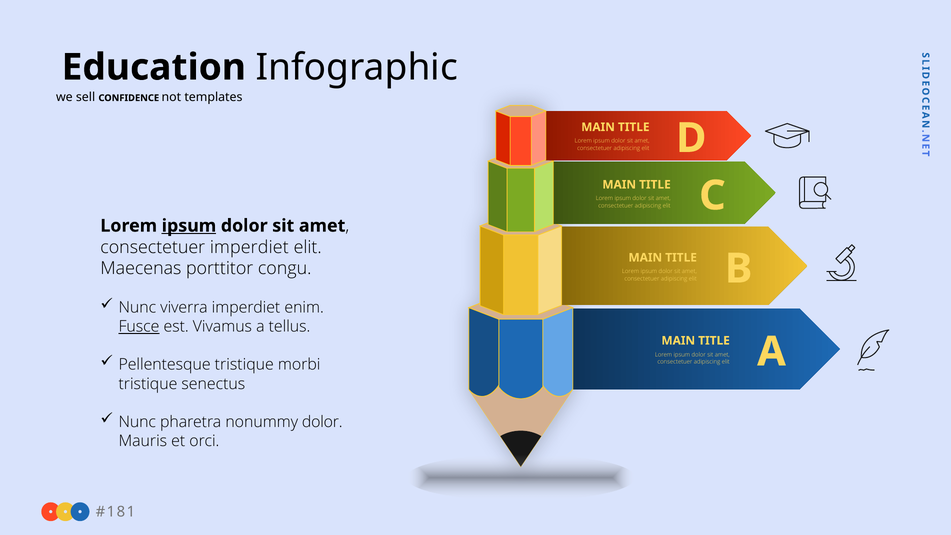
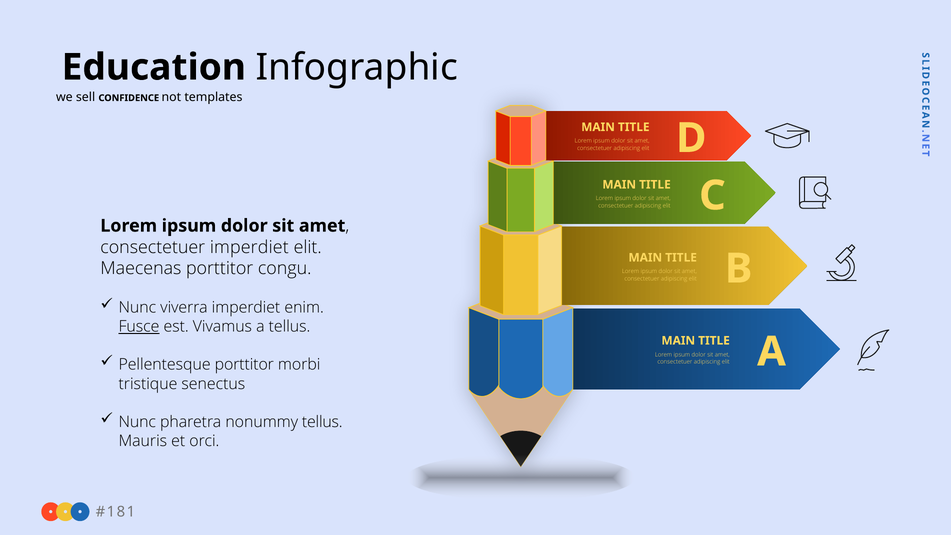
ipsum underline: present -> none (189, 226)
Pellentesque tristique: tristique -> porttitor (244, 365)
nonummy dolor: dolor -> tellus (322, 422)
